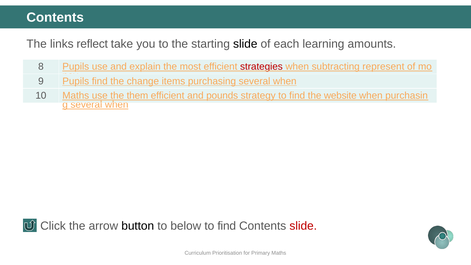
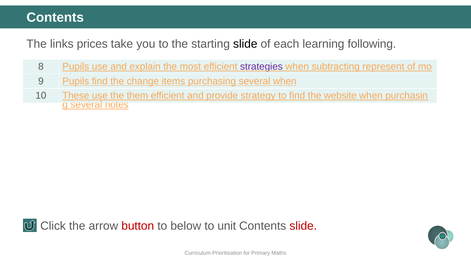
reflect: reflect -> prices (92, 44)
amounts: amounts -> following (372, 44)
strategies colour: red -> purple (261, 67)
10 Maths: Maths -> These (76, 96)
pounds: pounds -> provide (222, 96)
when: when -> notes (117, 105)
button colour: black -> red (138, 226)
find: find -> unit (227, 226)
